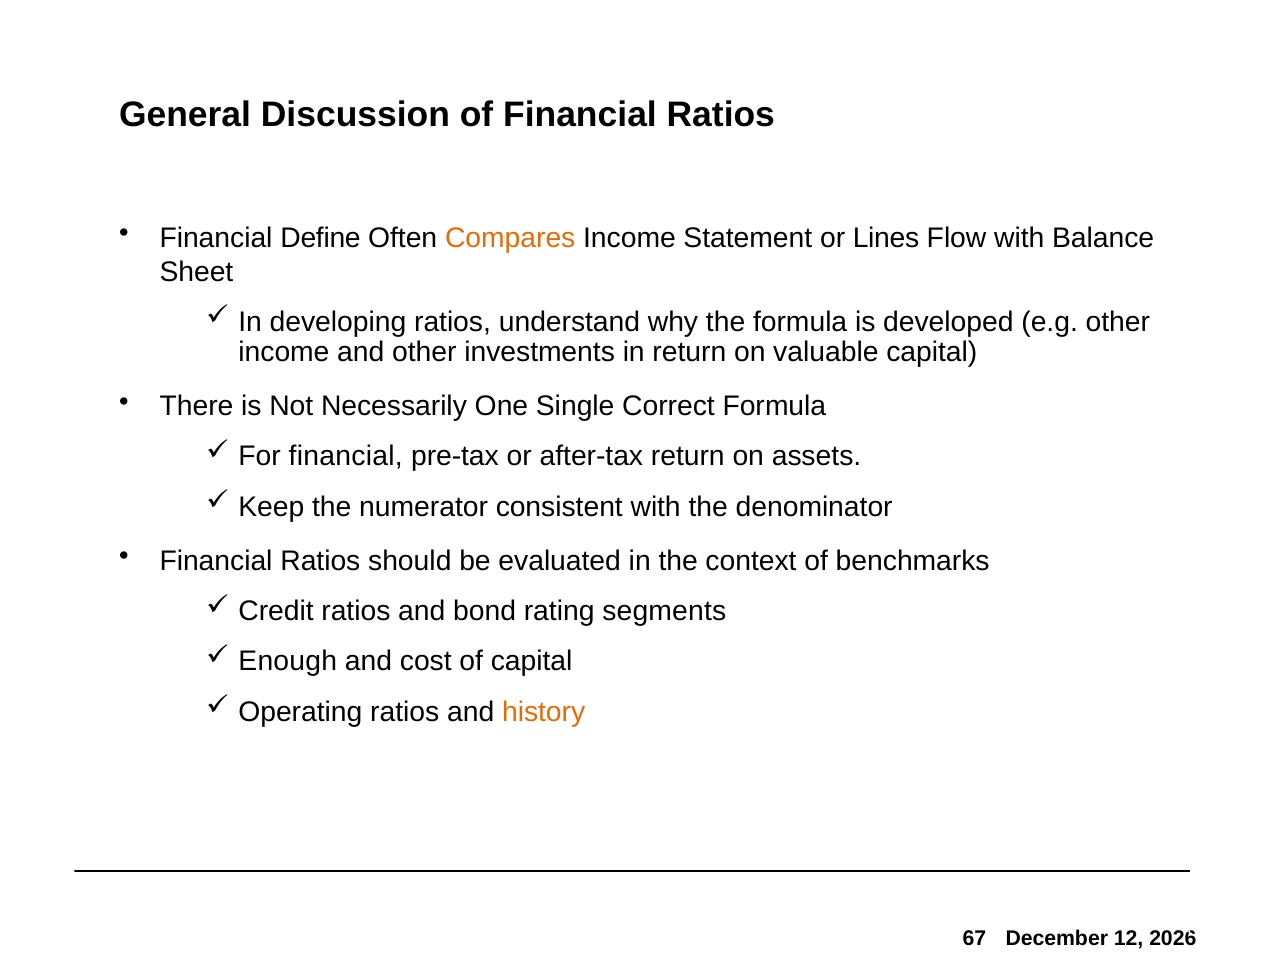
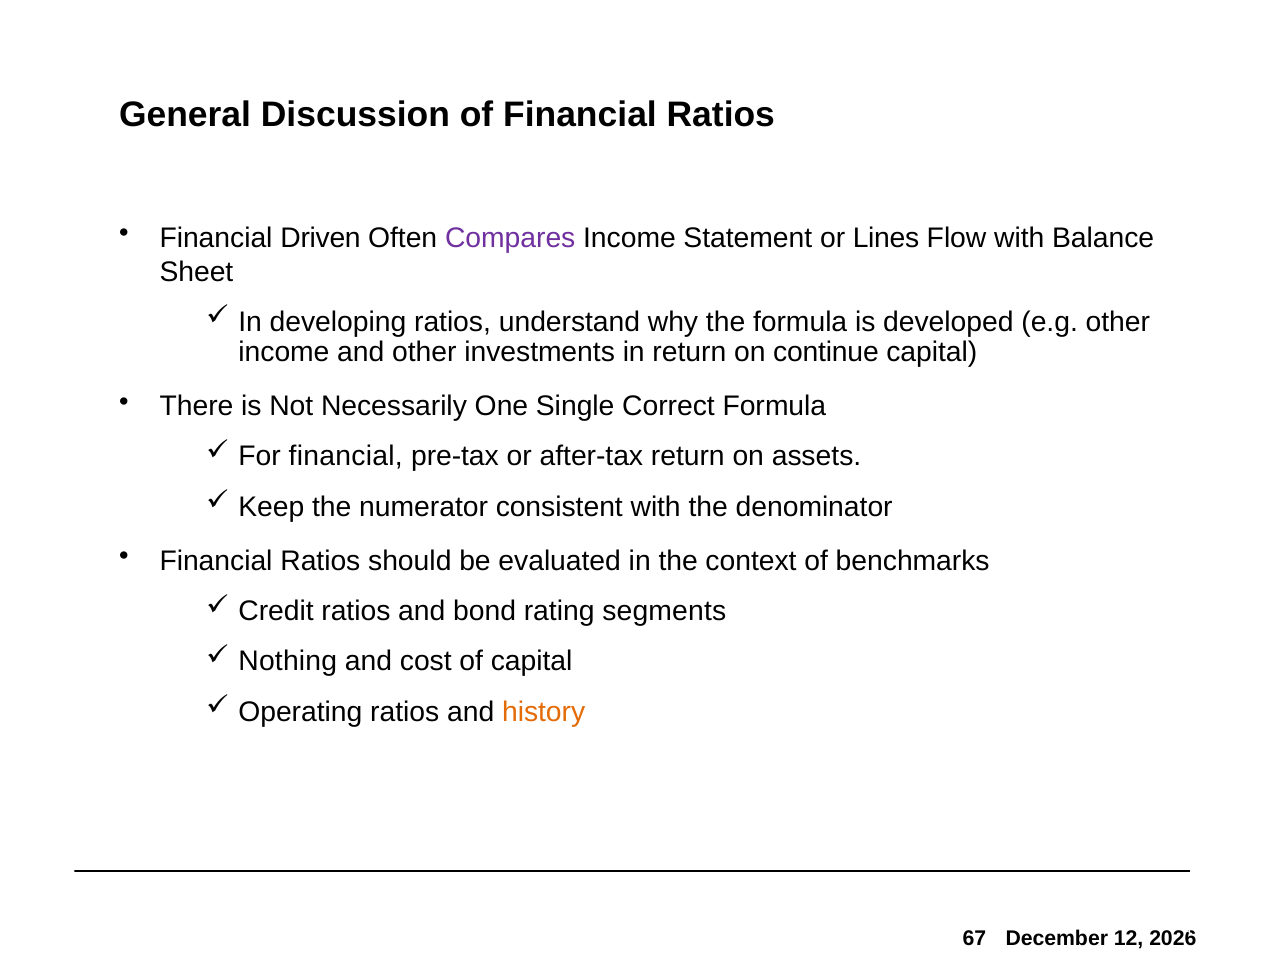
Define: Define -> Driven (321, 238)
Compares colour: orange -> purple (510, 238)
valuable: valuable -> continue (826, 352)
Enough: Enough -> Nothing (288, 662)
